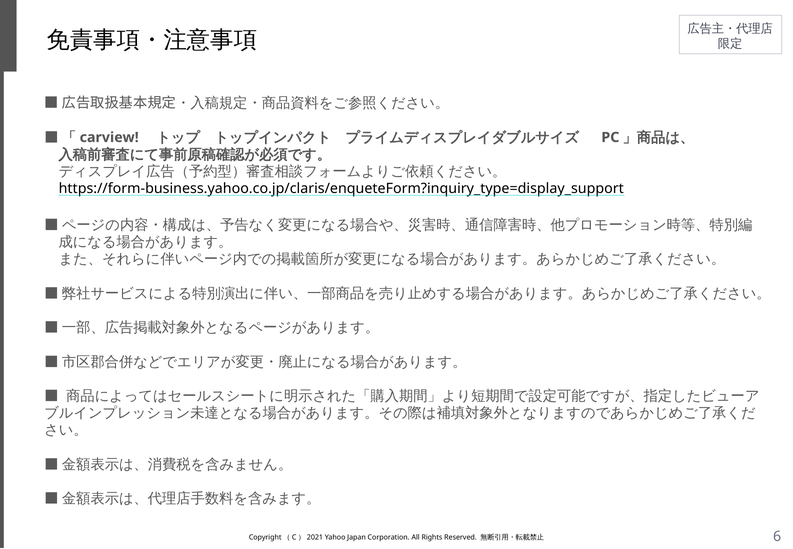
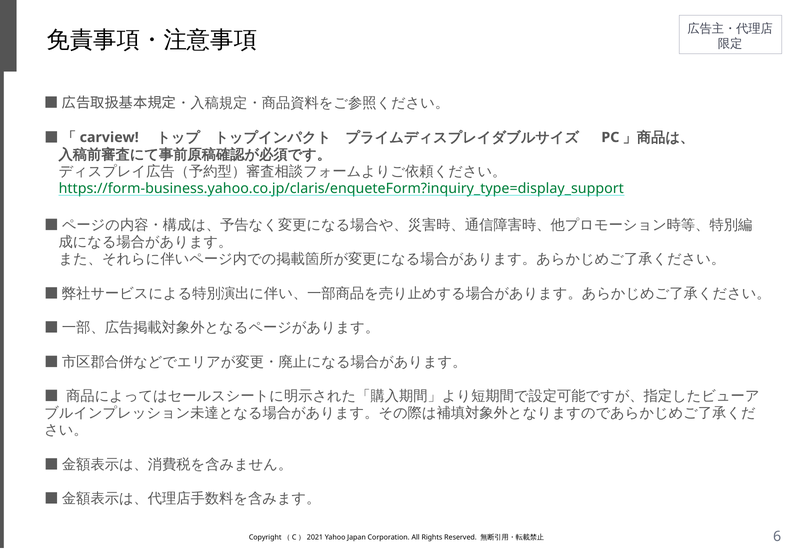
https://form-business.yahoo.co.jp/claris/enqueteForm?inquiry_type=display_support colour: black -> green (341, 189)
